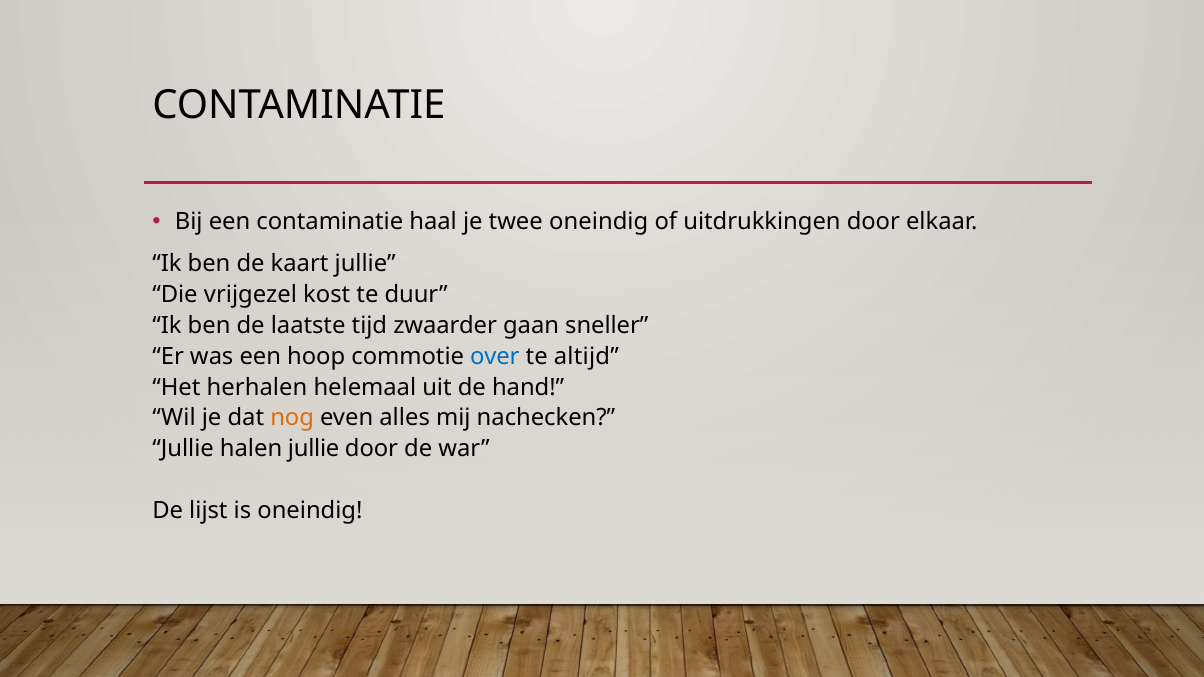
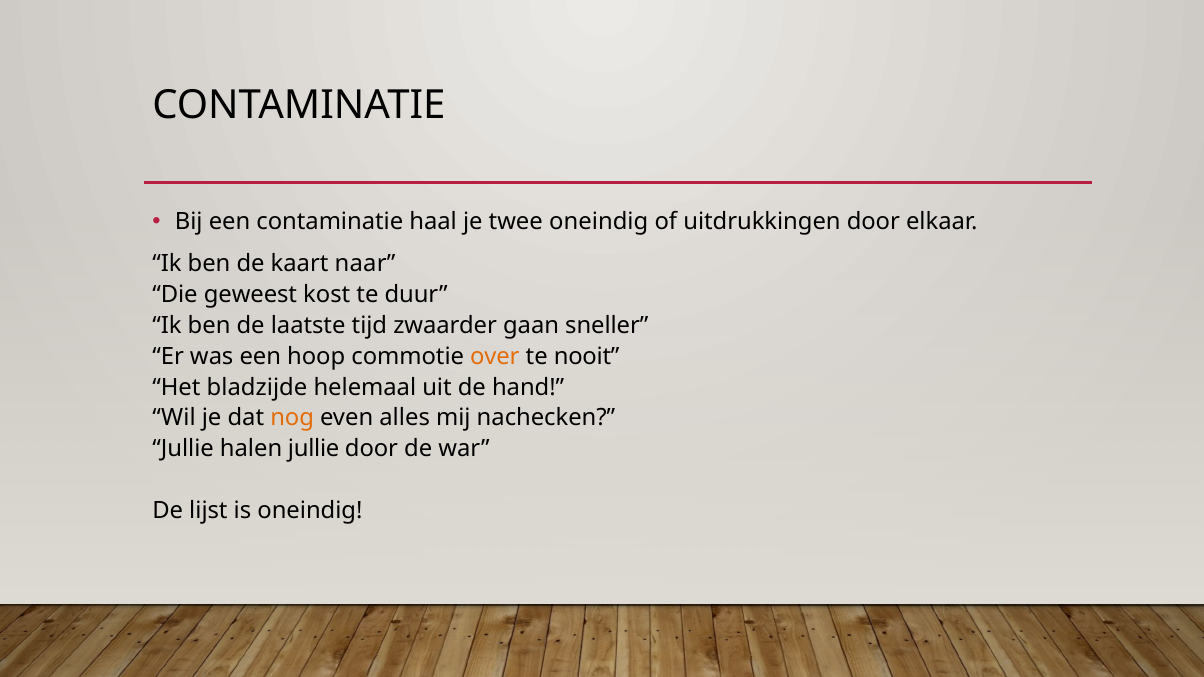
kaart jullie: jullie -> naar (365, 264)
vrijgezel: vrijgezel -> geweest (251, 295)
over colour: blue -> orange (495, 357)
altijd: altijd -> nooit (587, 357)
herhalen: herhalen -> bladzijde (257, 387)
